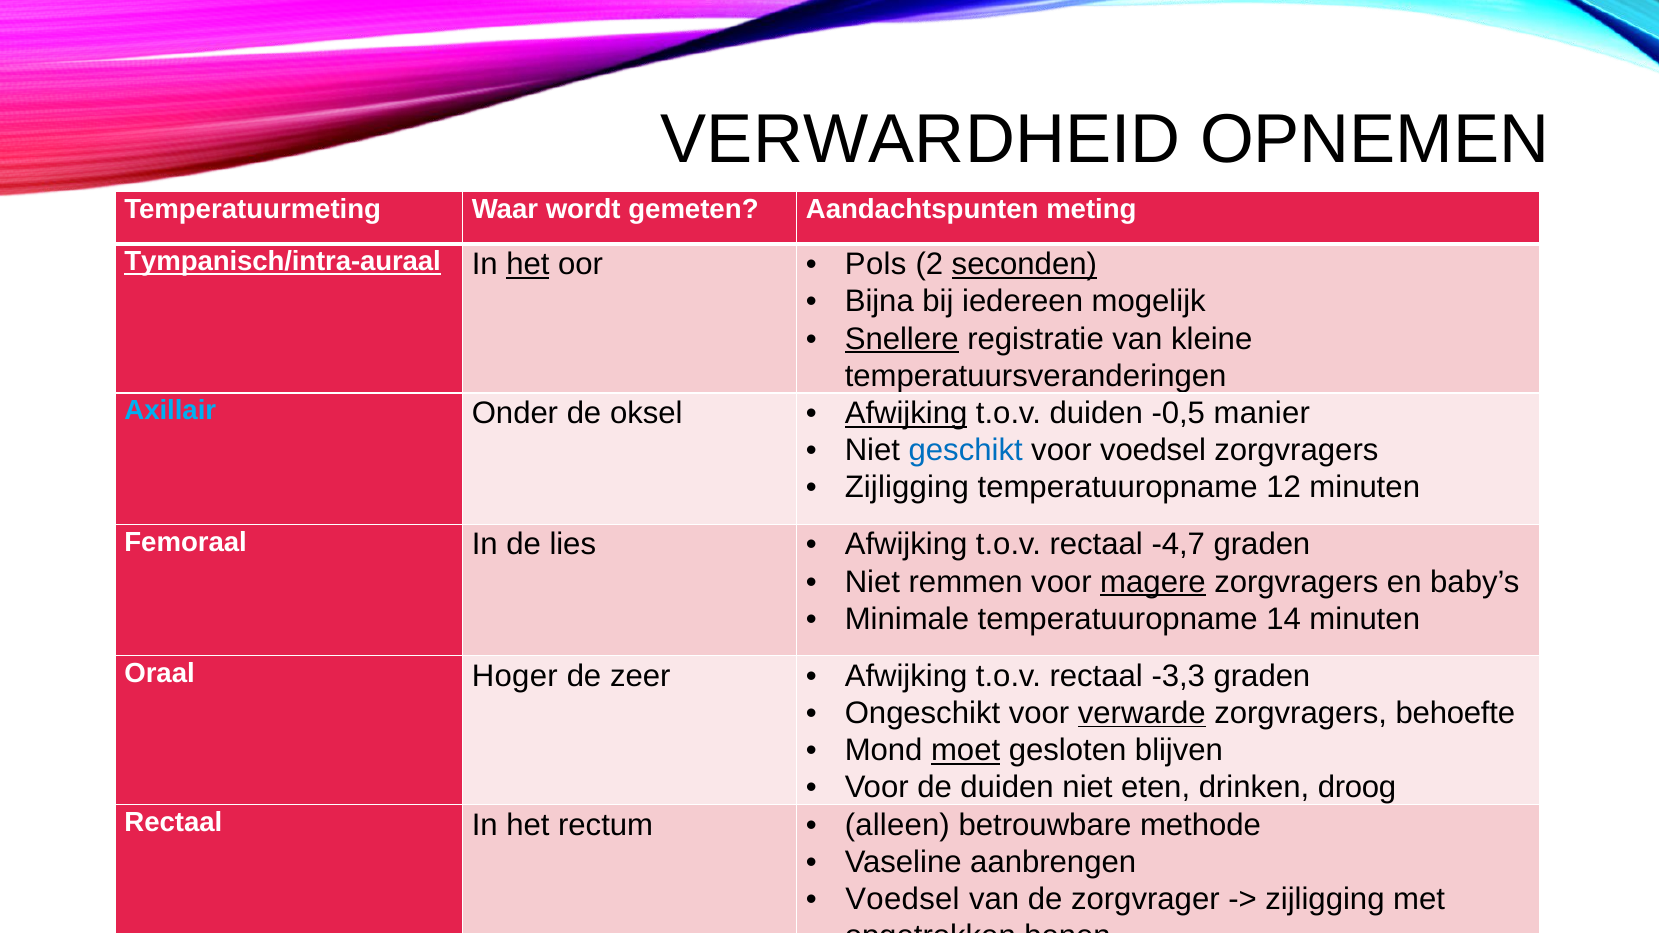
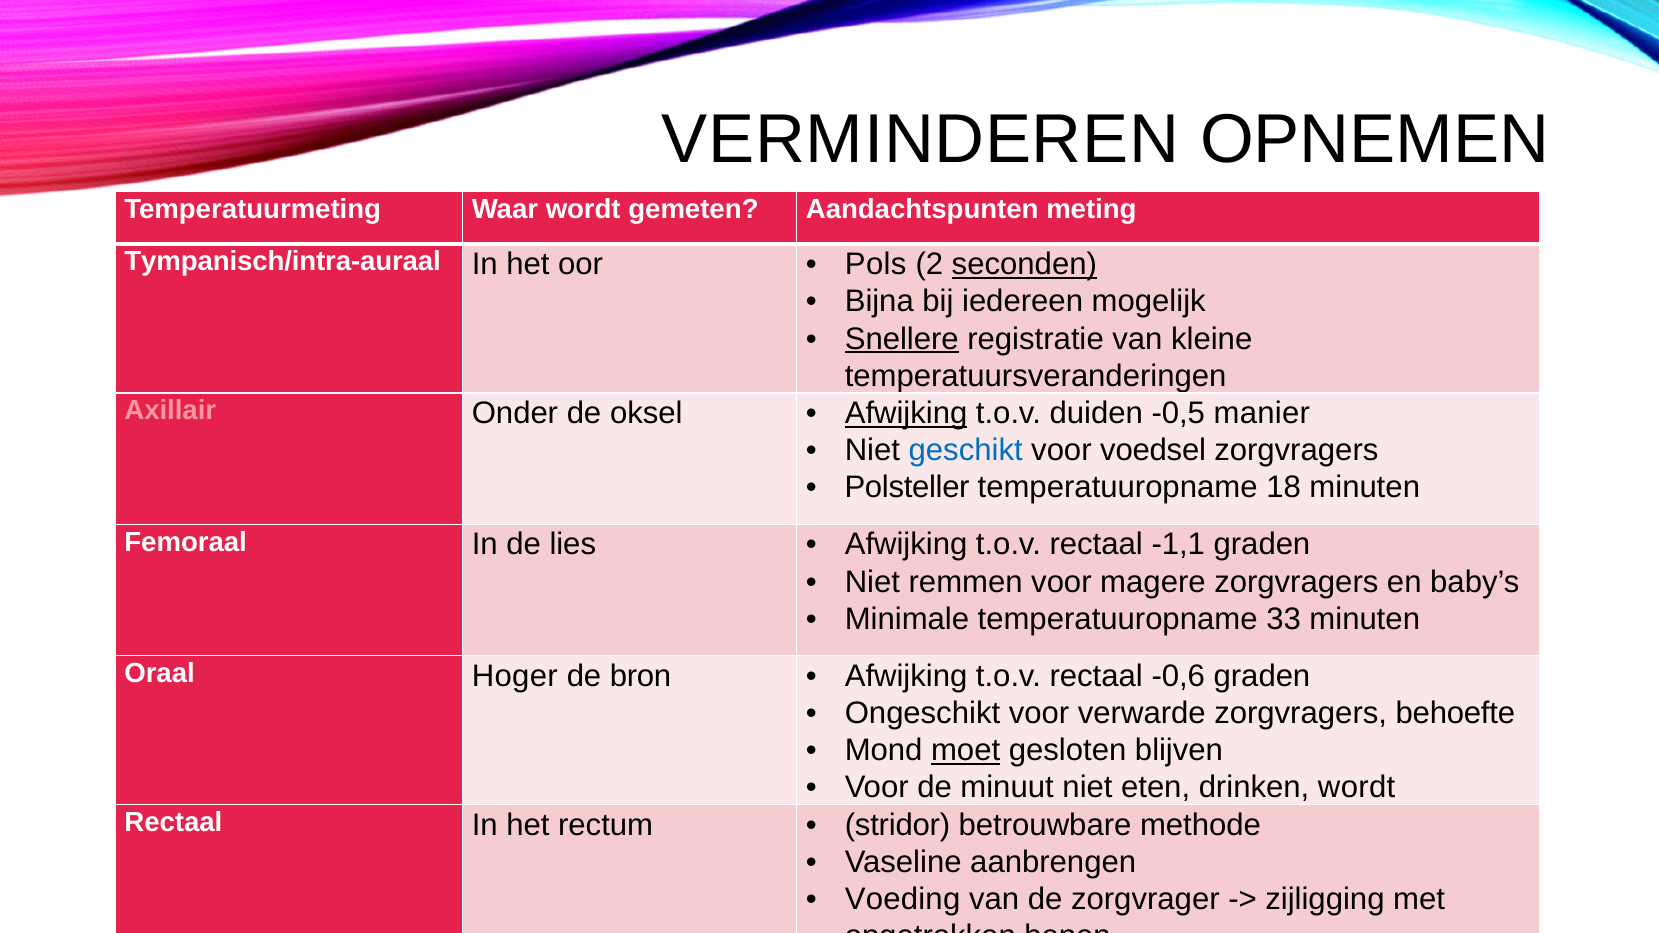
VERWARDHEID: VERWARDHEID -> VERMINDEREN (921, 140)
Tympanisch/intra-auraal underline: present -> none (283, 262)
het underline: present -> none (528, 264)
Axillair colour: light blue -> pink (170, 411)
Zijligging: Zijligging -> Polsteller (907, 488)
12: 12 -> 18 (1284, 488)
-4,7: -4,7 -> -1,1 (1178, 545)
magere underline: present -> none (1153, 582)
14: 14 -> 33 (1284, 619)
zeer: zeer -> bron (640, 676)
-3,3: -3,3 -> -0,6 (1178, 676)
verwarde underline: present -> none (1142, 713)
de duiden: duiden -> minuut (1007, 788)
drinken droog: droog -> wordt (1357, 788)
alleen: alleen -> stridor (898, 825)
Voedsel: Voedsel -> Voeding (903, 899)
